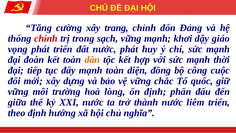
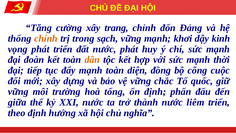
chính colour: red -> orange (46, 38)
giáo: giáo -> kinh (221, 38)
lòng: lòng -> tổng (115, 91)
